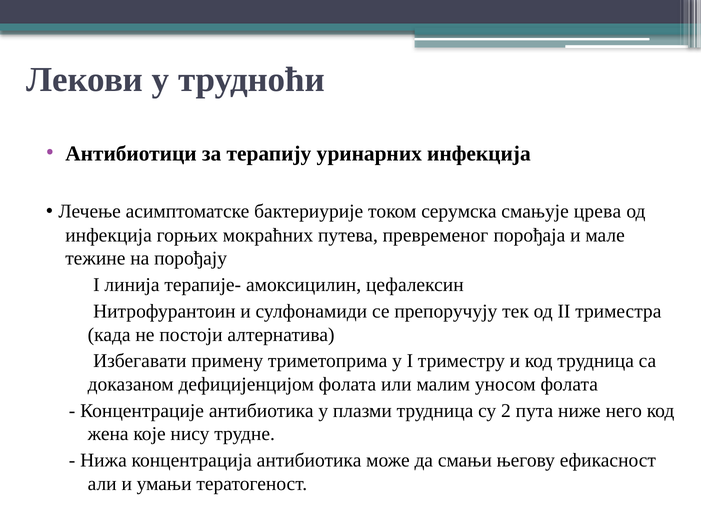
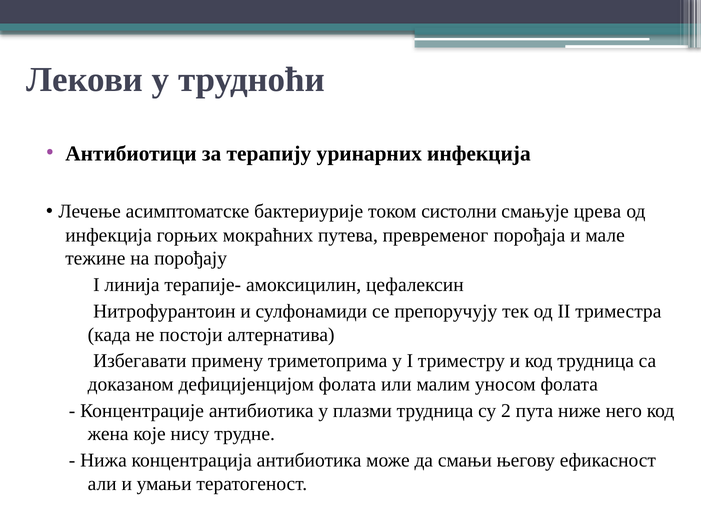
серумска: серумска -> систолни (459, 211)
